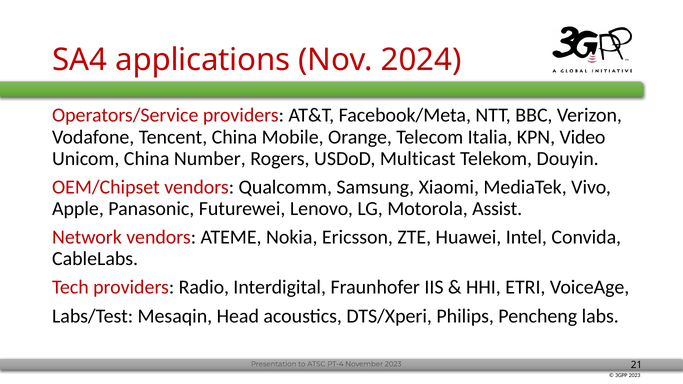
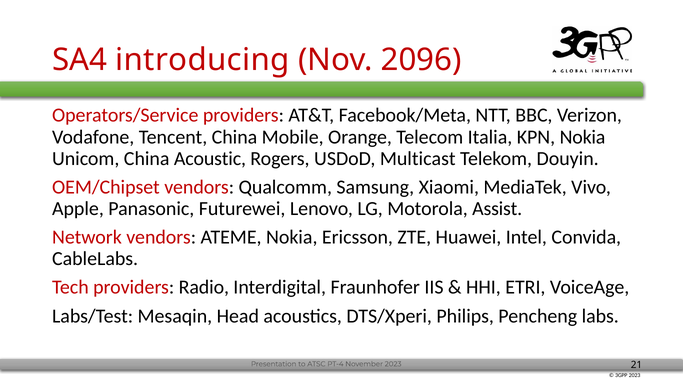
applications: applications -> introducing (202, 60)
2024: 2024 -> 2096 (421, 60)
KPN Video: Video -> Nokia (583, 137)
Number: Number -> Acoustic (210, 159)
